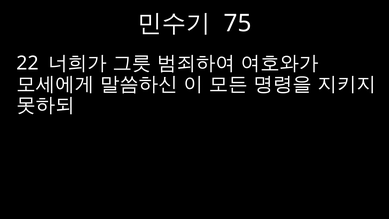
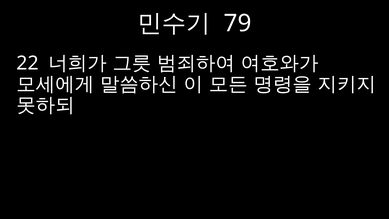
75: 75 -> 79 (238, 23)
